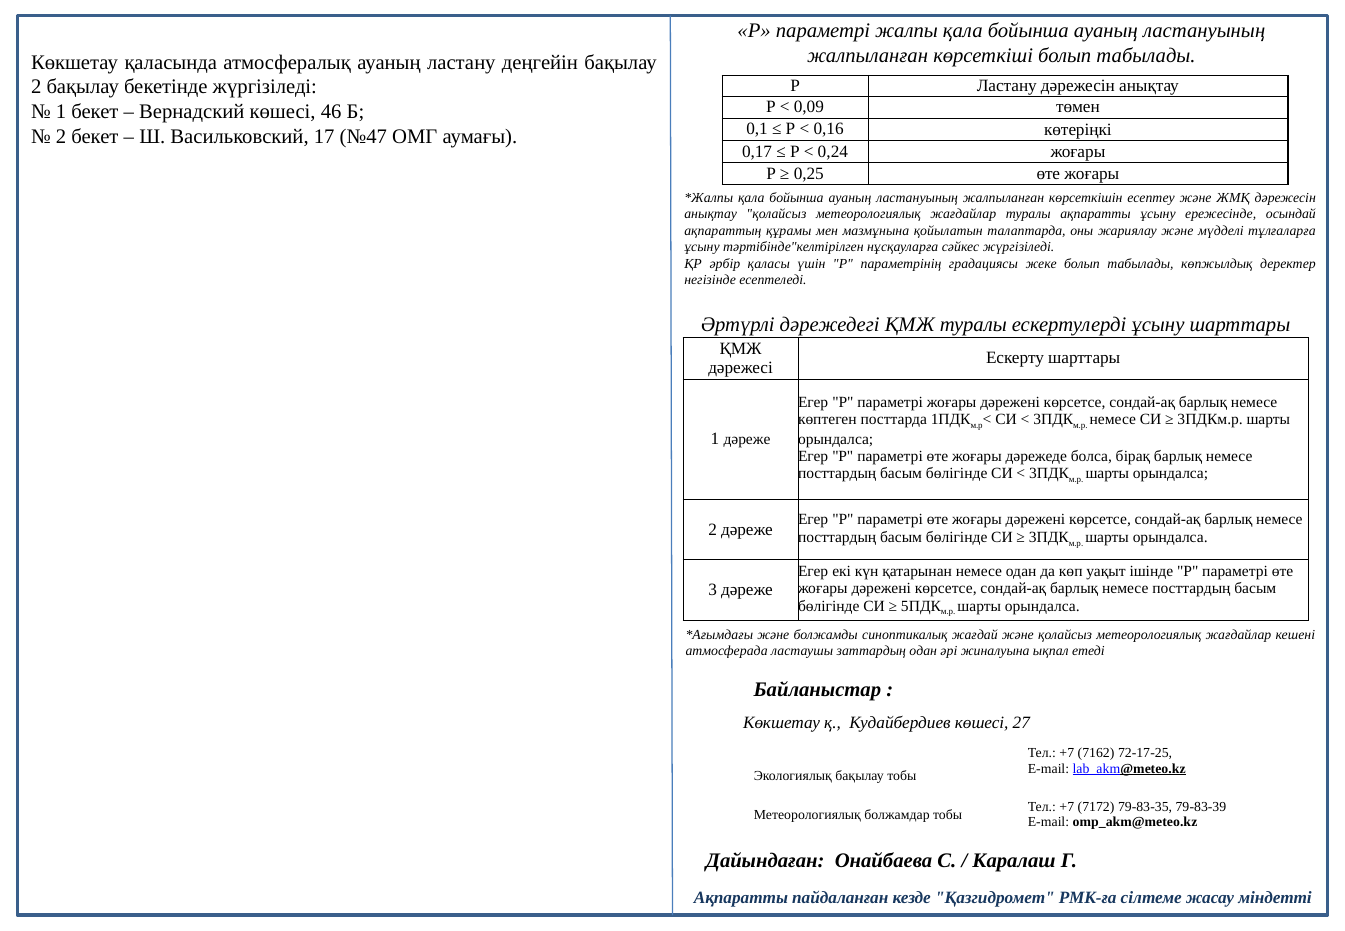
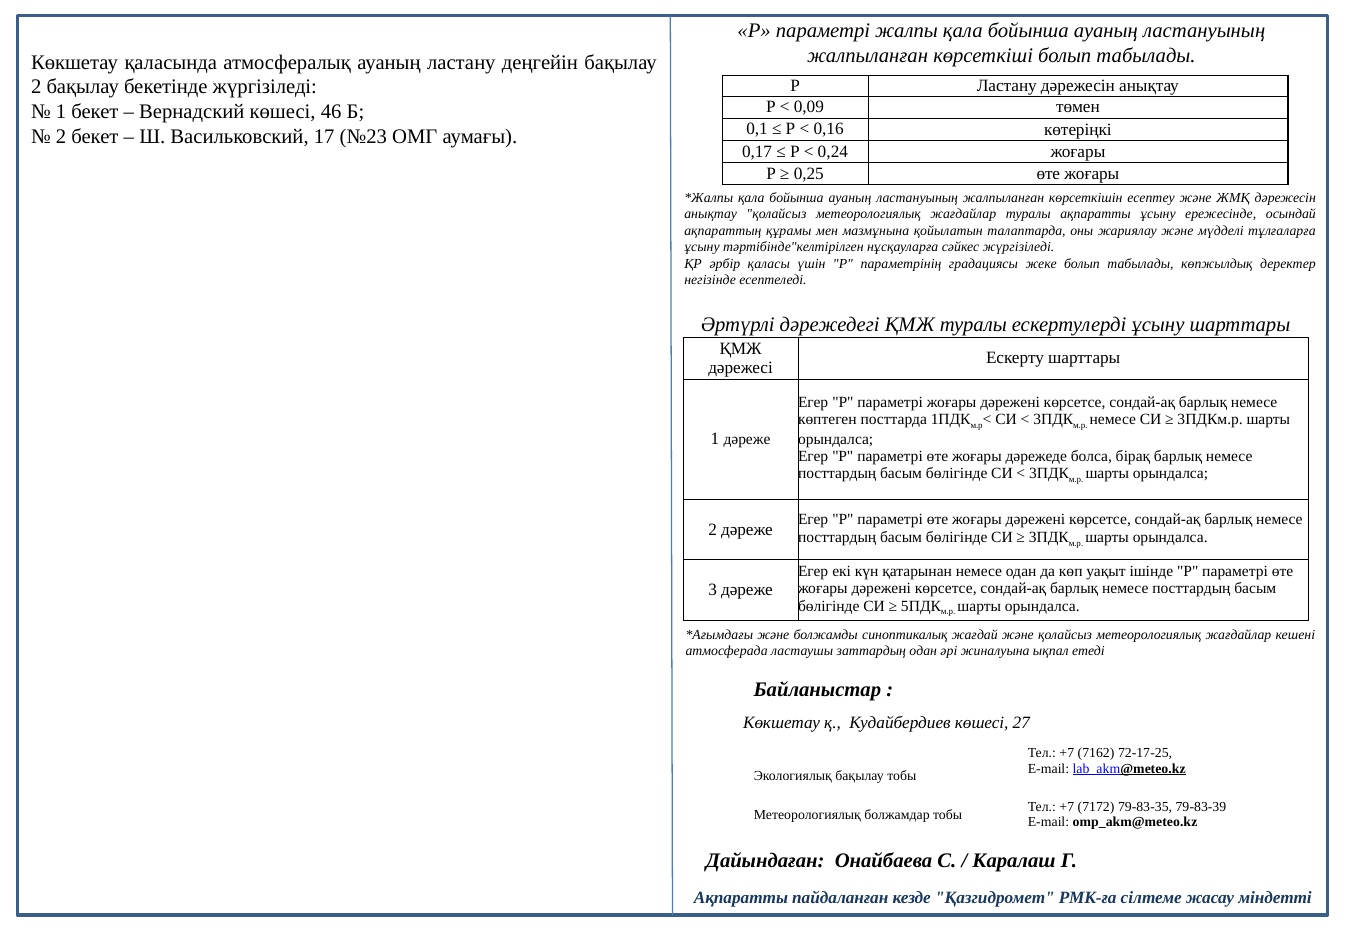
№47: №47 -> №23 (363, 137)
